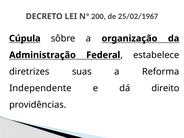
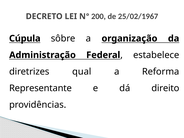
suas: suas -> qual (82, 72)
Independente: Independente -> Representante (40, 88)
